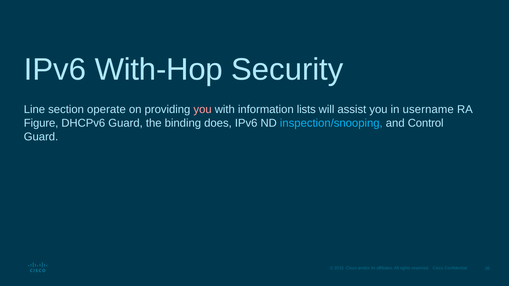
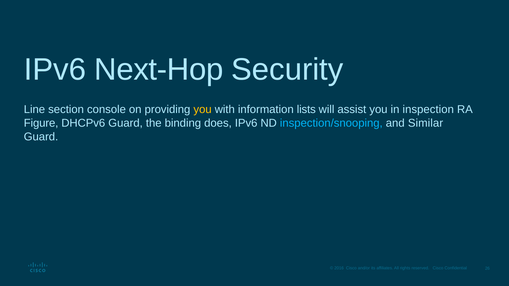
With-Hop: With-Hop -> Next-Hop (159, 70)
operate: operate -> console (106, 110)
you colour: pink -> yellow (203, 110)
username: username -> inspection (428, 110)
Control: Control -> Similar (426, 123)
